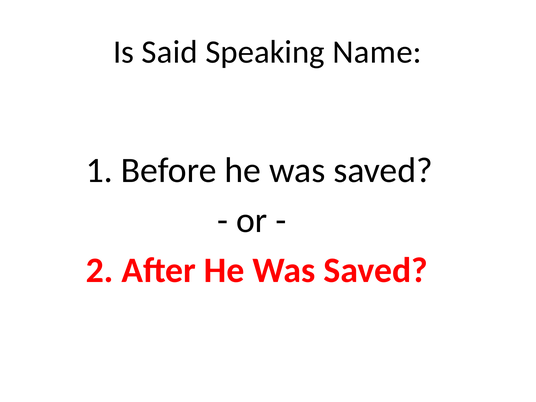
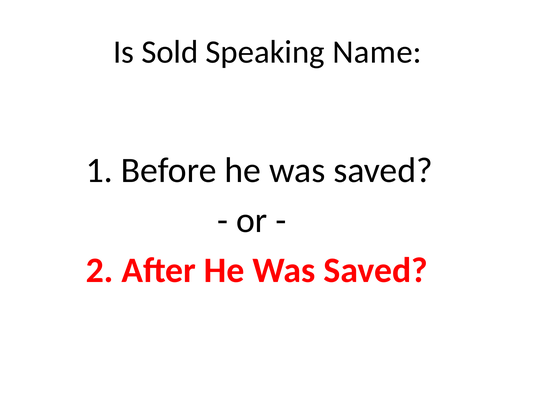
Said: Said -> Sold (170, 52)
